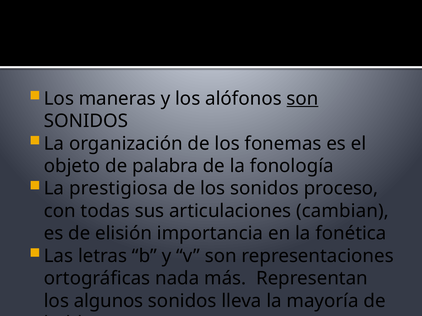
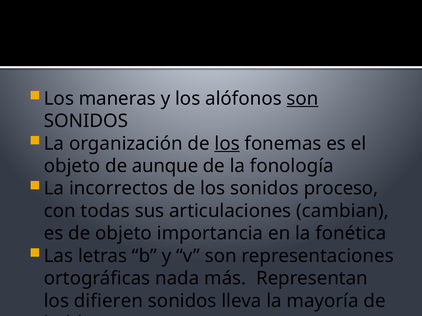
los underline: none -> present (227, 144)
palabra: palabra -> aunque (165, 166)
prestigiosa: prestigiosa -> incorrectos (119, 189)
de elisión: elisión -> objeto (124, 234)
algunos: algunos -> difieren (108, 301)
